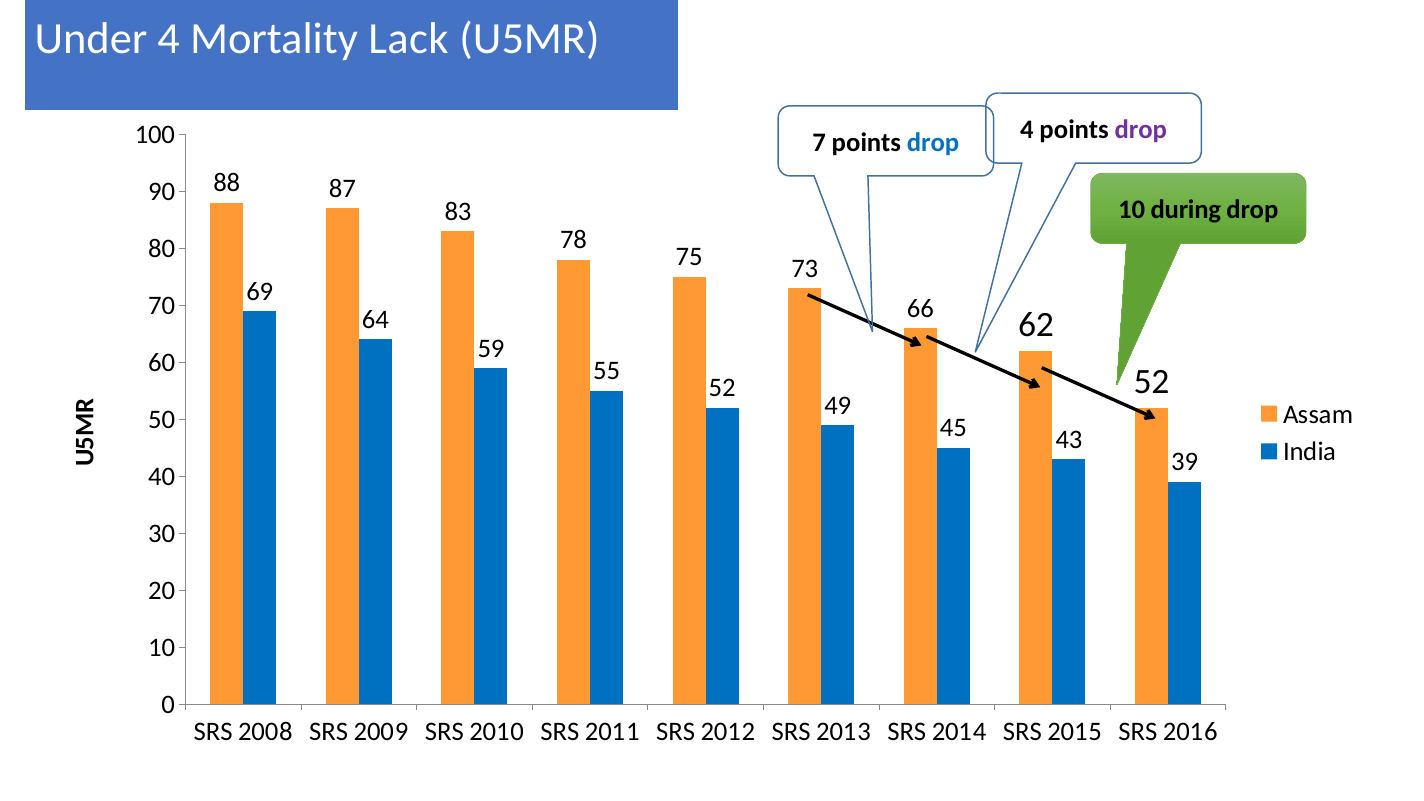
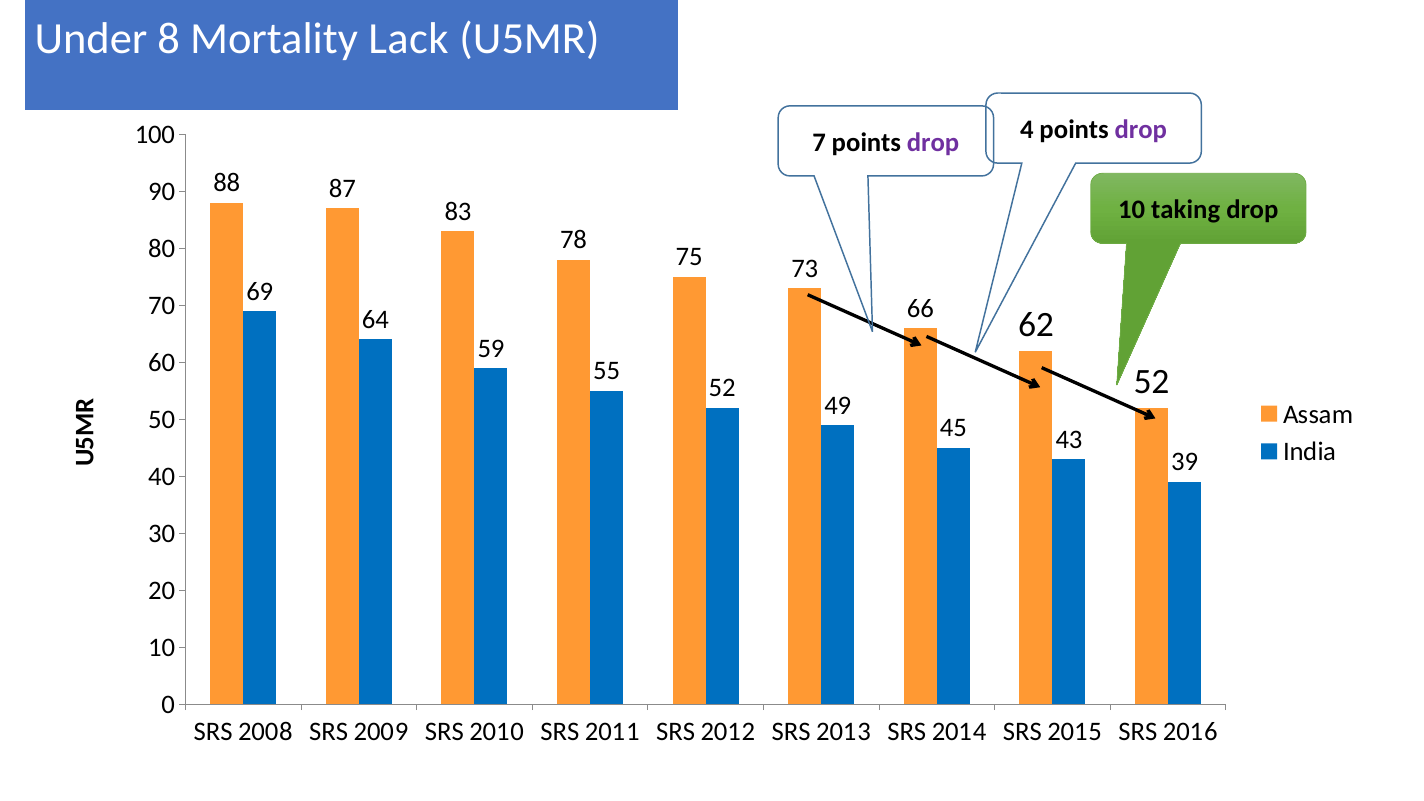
Under 4: 4 -> 8 (169, 39)
drop colour: blue -> purple (933, 143)
during: during -> taking (1186, 210)
